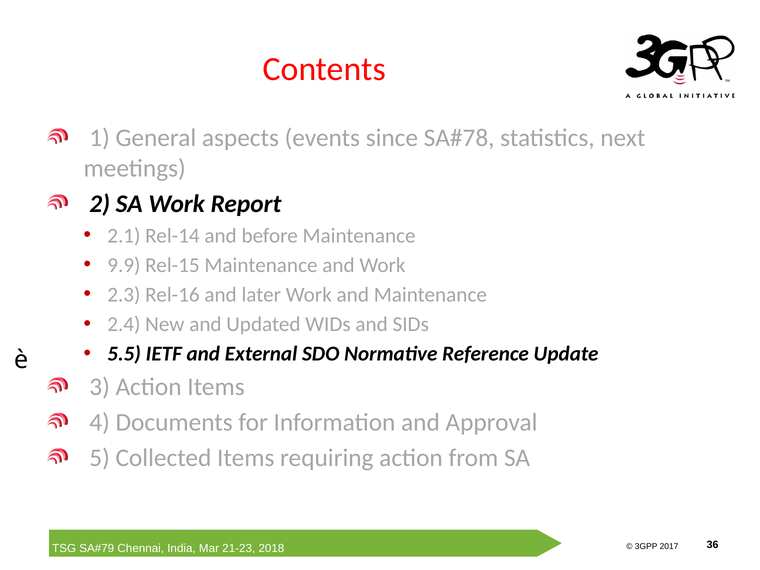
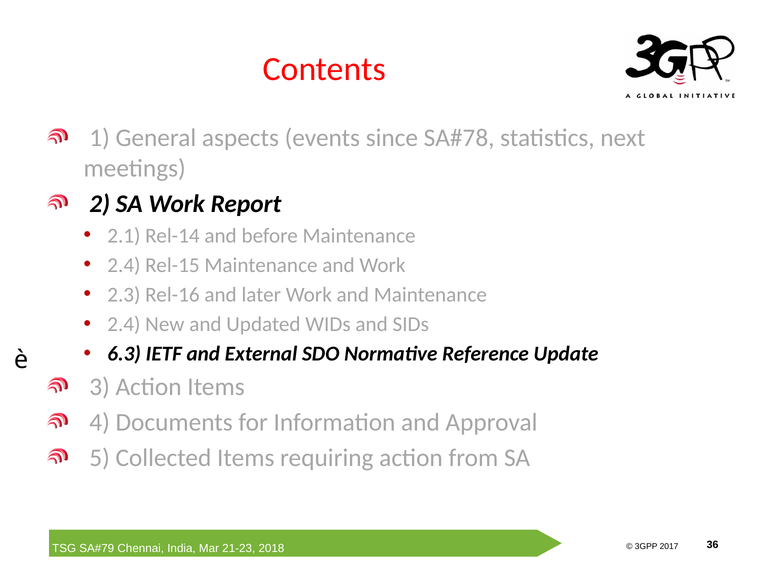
9.9: 9.9 -> 2.4 (124, 265)
5.5: 5.5 -> 6.3 (124, 354)
